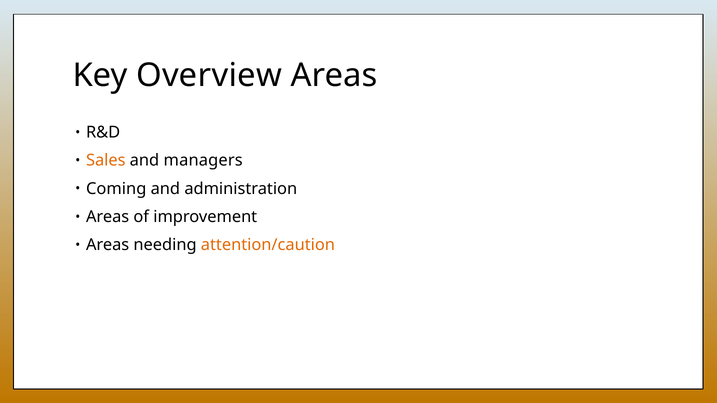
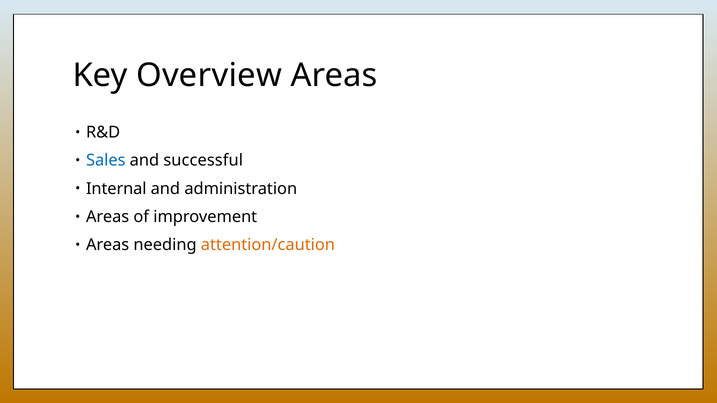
Sales colour: orange -> blue (106, 161)
managers: managers -> successful (203, 161)
Coming: Coming -> Internal (116, 189)
